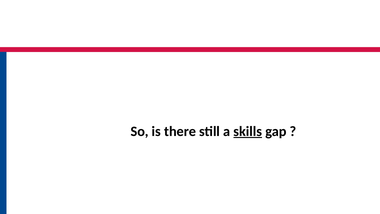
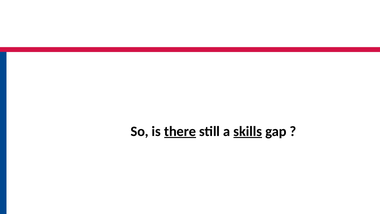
there underline: none -> present (180, 131)
